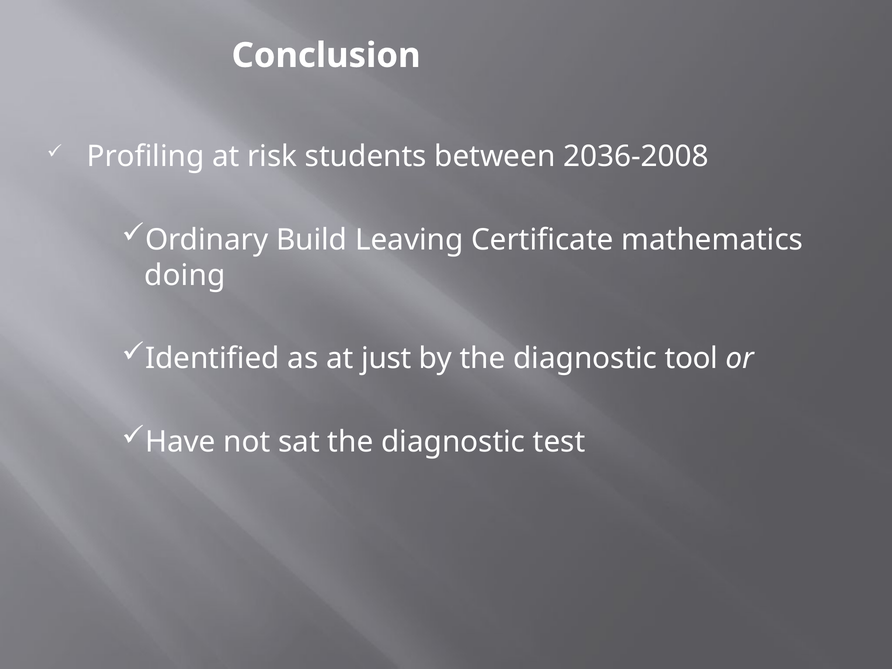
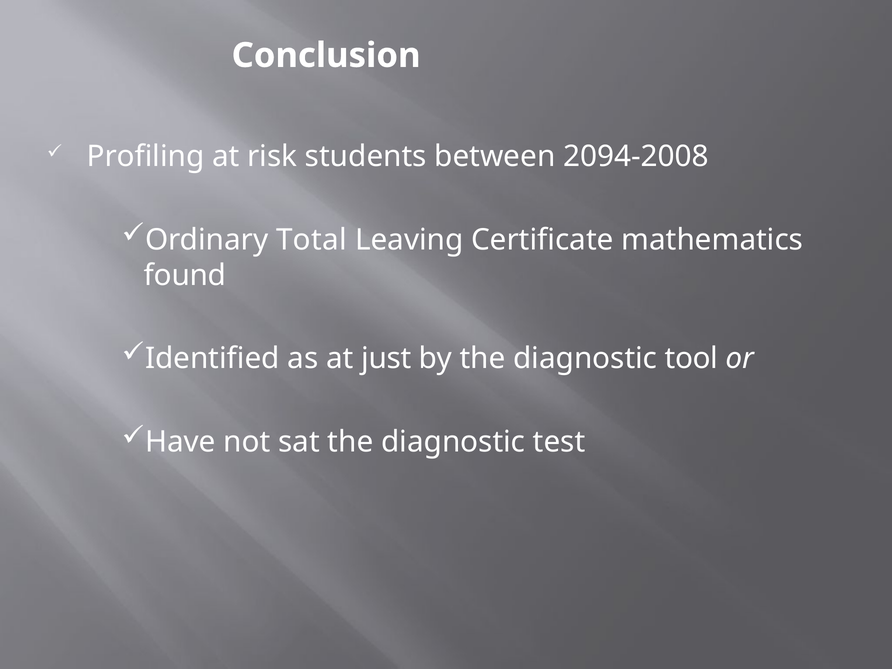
2036-2008: 2036-2008 -> 2094-2008 (636, 157)
Build: Build -> Total (311, 240)
doing: doing -> found (185, 275)
